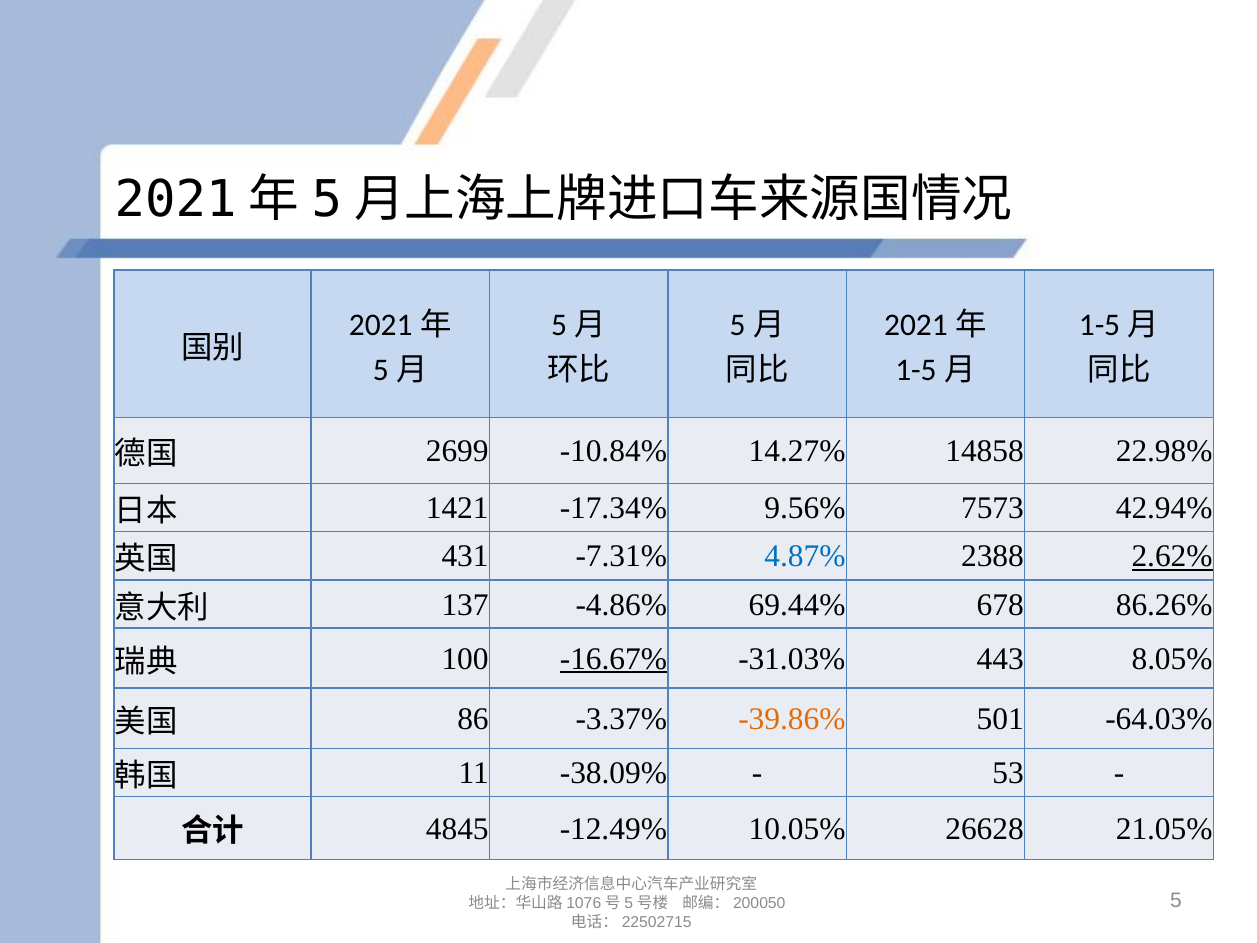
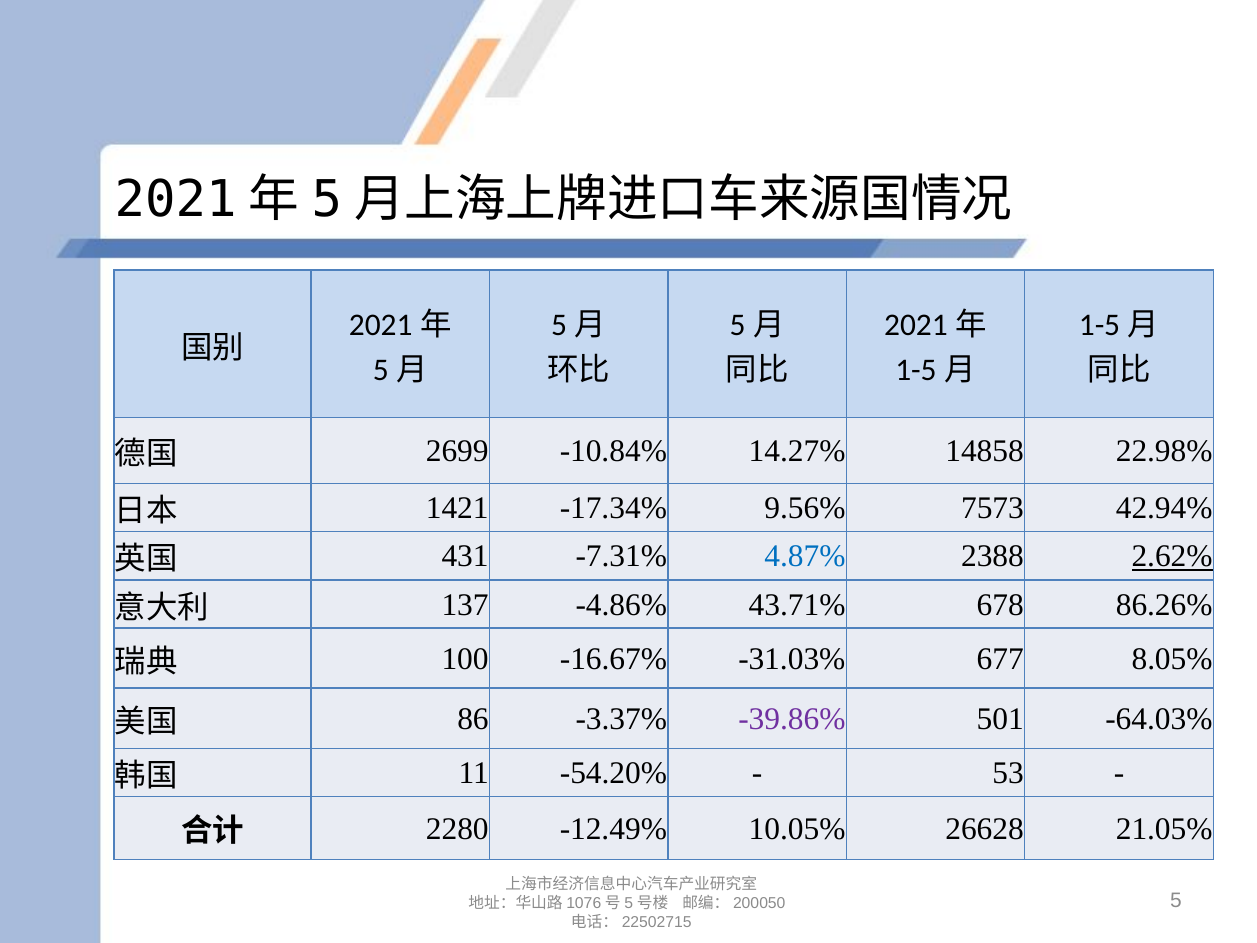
69.44%: 69.44% -> 43.71% (797, 605)
-16.67% underline: present -> none (613, 659)
443: 443 -> 677 (1000, 659)
-39.86% colour: orange -> purple (792, 719)
-38.09%: -38.09% -> -54.20% (613, 773)
4845: 4845 -> 2280 (457, 829)
